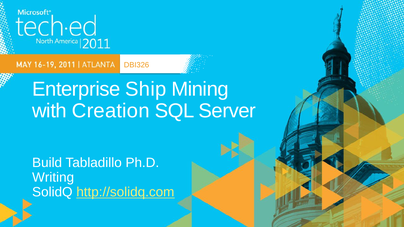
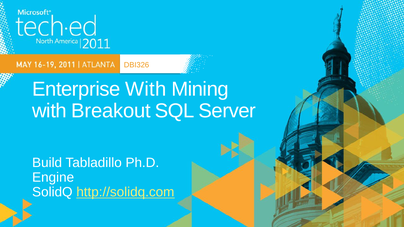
Enterprise Ship: Ship -> With (146, 89)
Creation: Creation -> Breakout (111, 111)
Writing: Writing -> Engine (53, 178)
